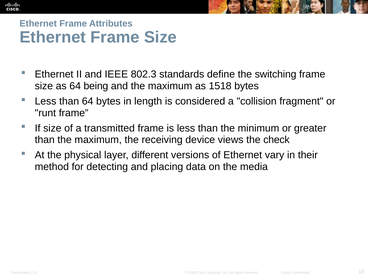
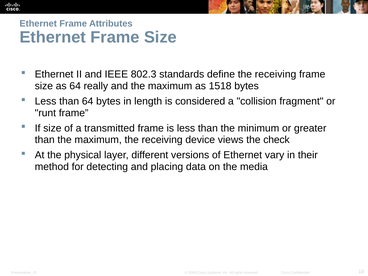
define the switching: switching -> receiving (276, 74)
being: being -> really (96, 86)
